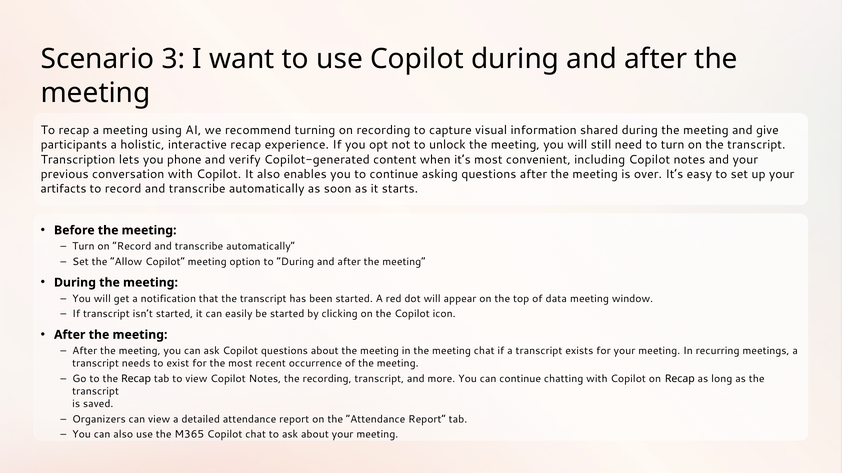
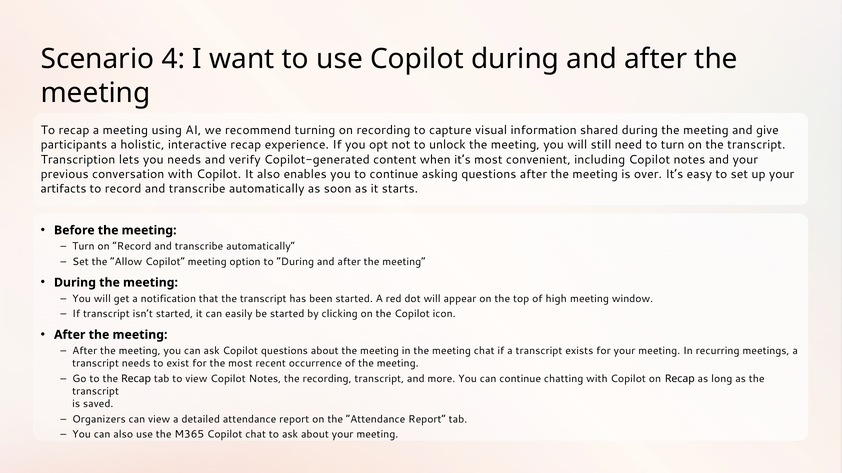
3: 3 -> 4 (173, 59)
you phone: phone -> needs (184, 160)
data: data -> high (556, 299)
